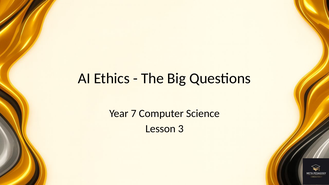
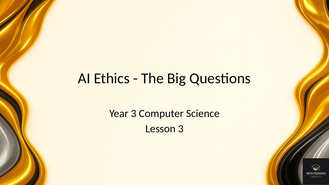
Year 7: 7 -> 3 (134, 113)
